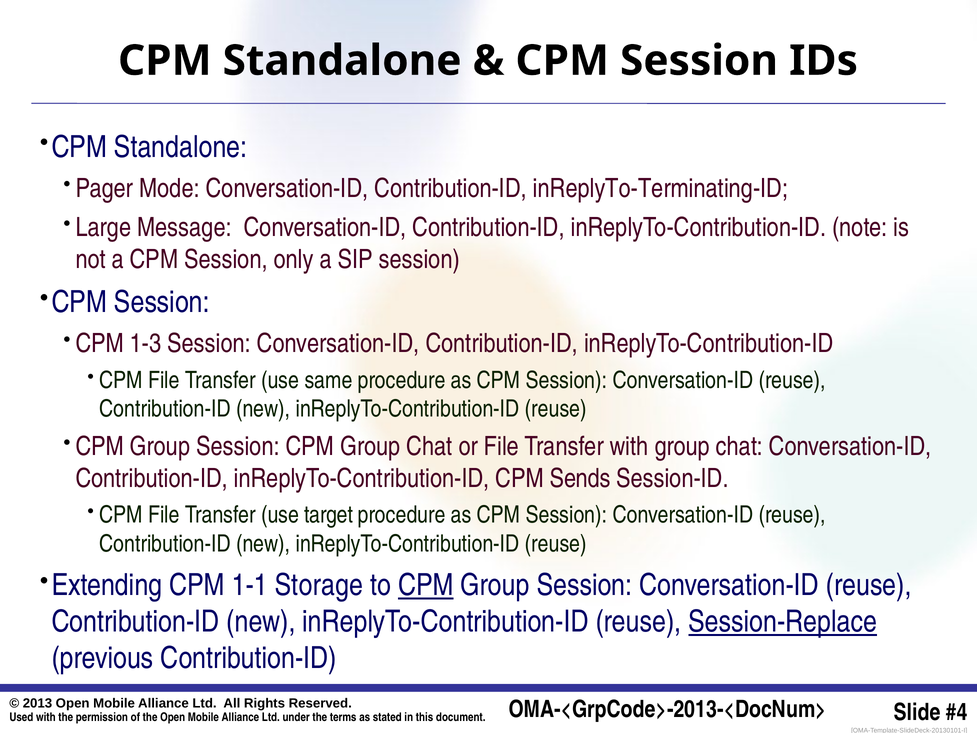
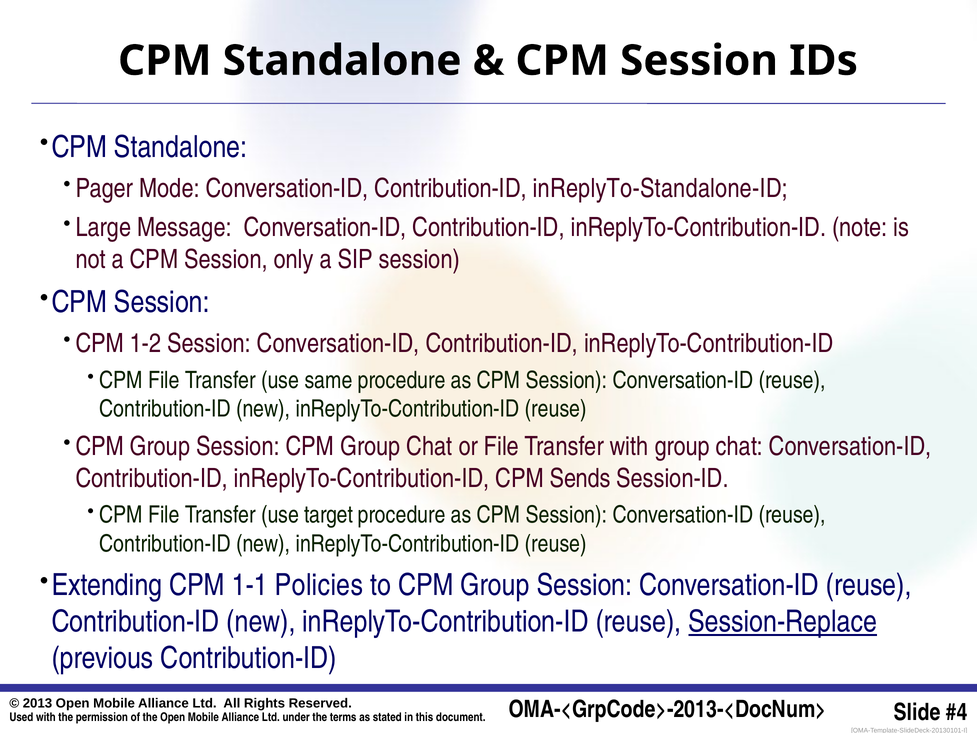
inReplyTo-Terminating-ID: inReplyTo-Terminating-ID -> inReplyTo-Standalone-ID (660, 188)
1-3: 1-3 -> 1-2 (146, 343)
Storage: Storage -> Policies (319, 585)
CPM underline: present -> none (426, 585)
